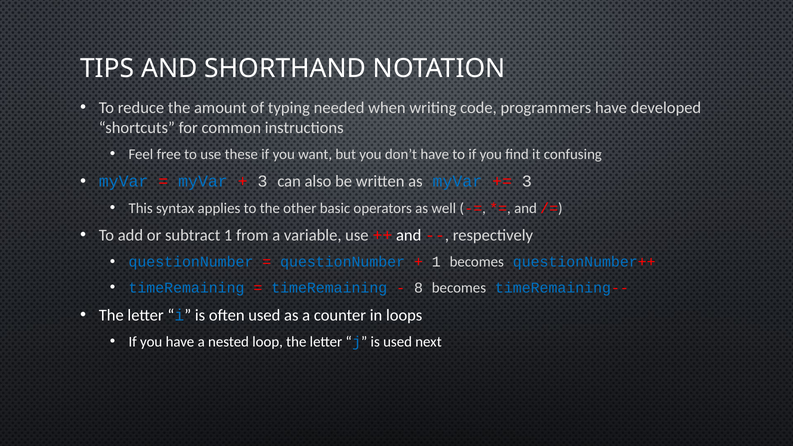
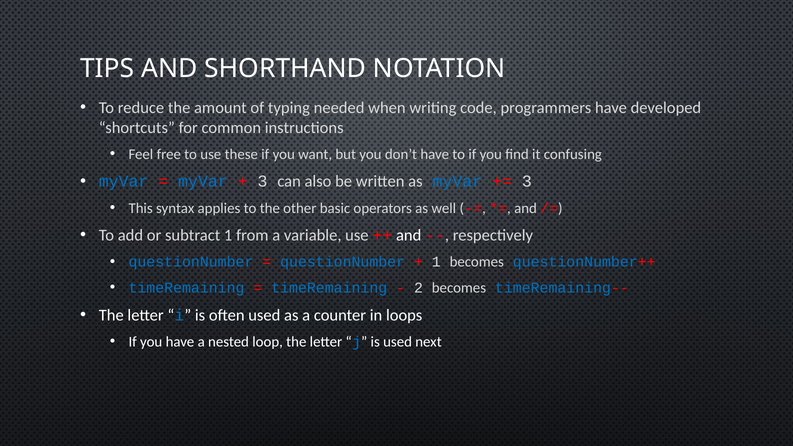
8: 8 -> 2 (418, 288)
